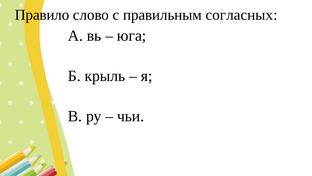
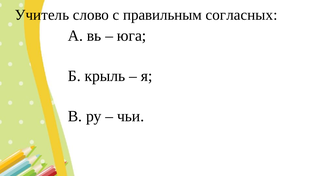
Правило: Правило -> Учитель (42, 15)
